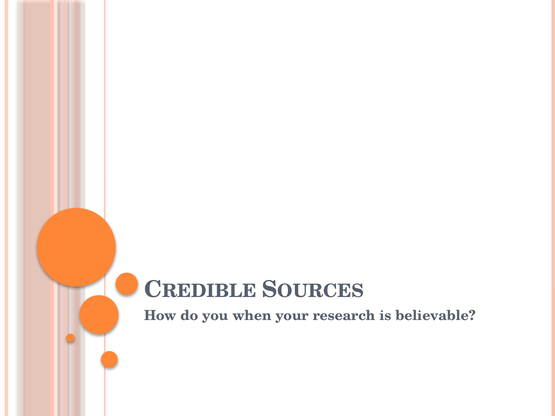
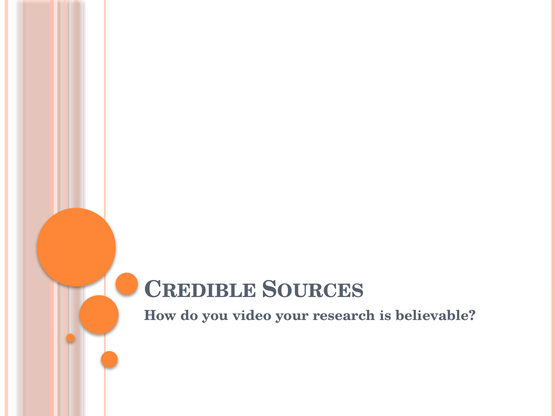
when: when -> video (252, 316)
